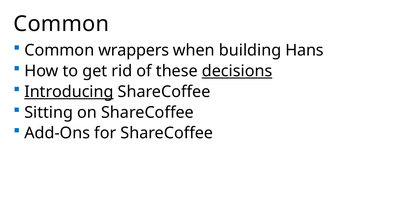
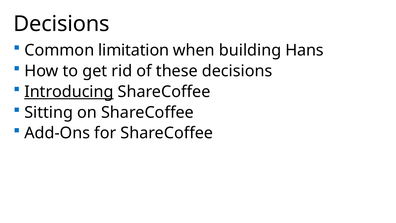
Common: Common -> Decisions (62, 24)
wrappers: wrappers -> limitation (134, 50)
decisions underline: present -> none (237, 71)
